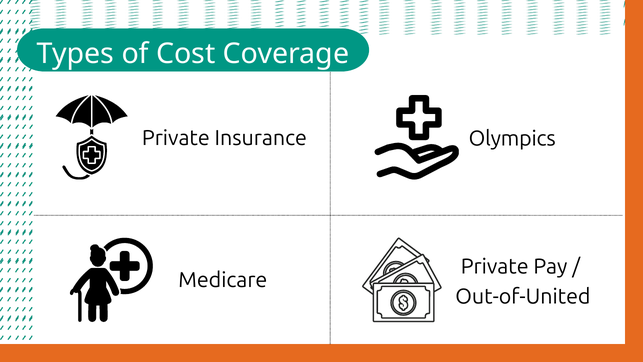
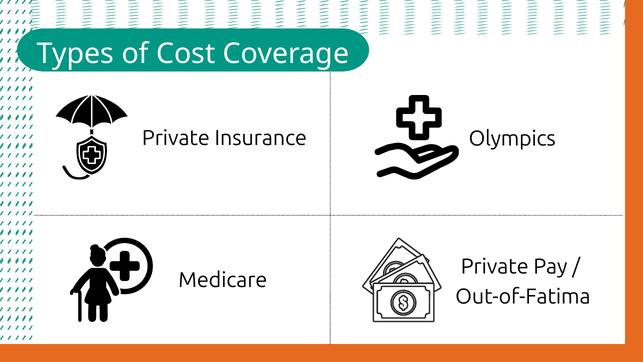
Out-of-United: Out-of-United -> Out-of-Fatima (523, 296)
